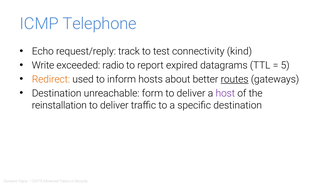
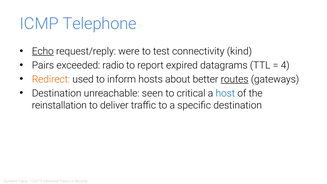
Echo underline: none -> present (43, 51)
track: track -> were (129, 51)
Write: Write -> Pairs (43, 65)
5: 5 -> 4 (285, 65)
form: form -> seen (152, 93)
deliver: deliver -> critical (191, 93)
host colour: purple -> blue (225, 93)
